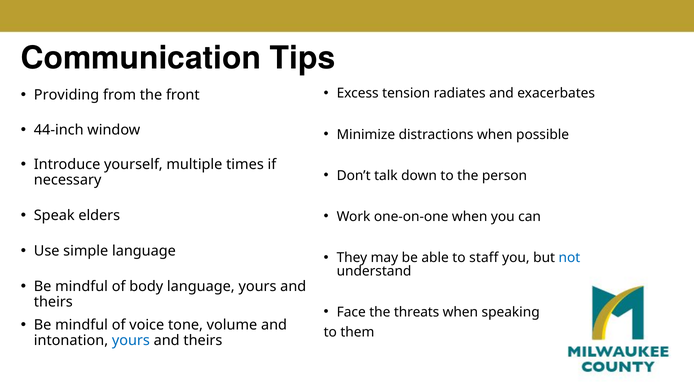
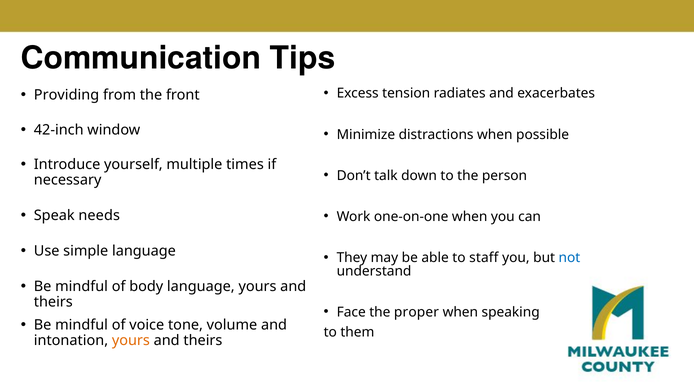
44-inch: 44-inch -> 42-inch (59, 130)
elders: elders -> needs (99, 216)
threats: threats -> proper (416, 313)
yours colour: blue -> orange (131, 341)
